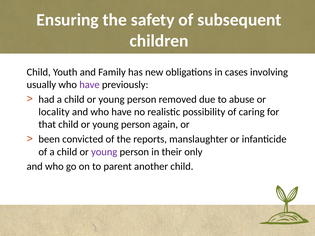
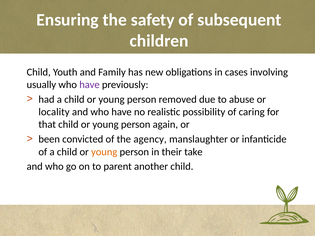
reports: reports -> agency (150, 139)
young colour: purple -> orange (104, 152)
only: only -> take (193, 152)
